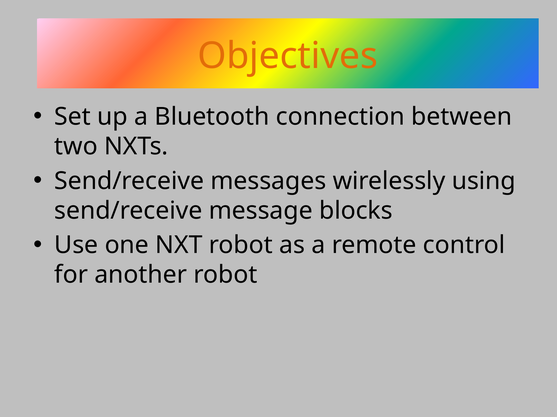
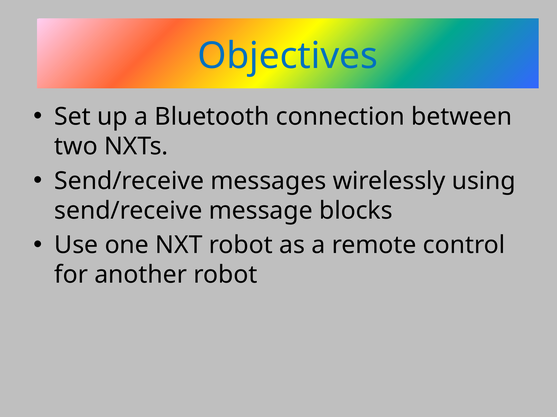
Objectives colour: orange -> blue (288, 56)
